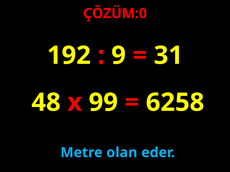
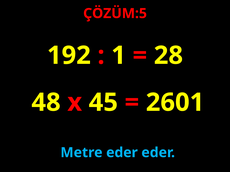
ÇÖZÜM:0: ÇÖZÜM:0 -> ÇÖZÜM:5 (115, 13)
9: 9 -> 1 (119, 56)
31: 31 -> 28 (168, 56)
99: 99 -> 45 (103, 103)
6258: 6258 -> 2601 (175, 103)
Metre olan: olan -> eder (122, 153)
